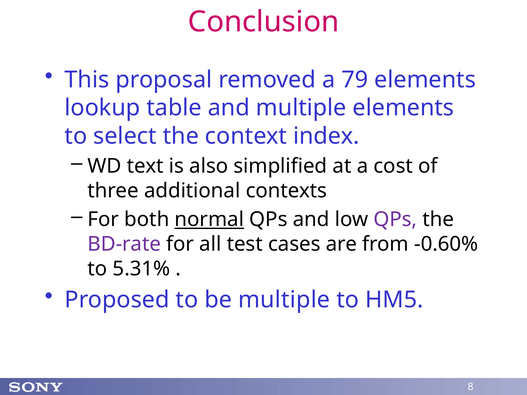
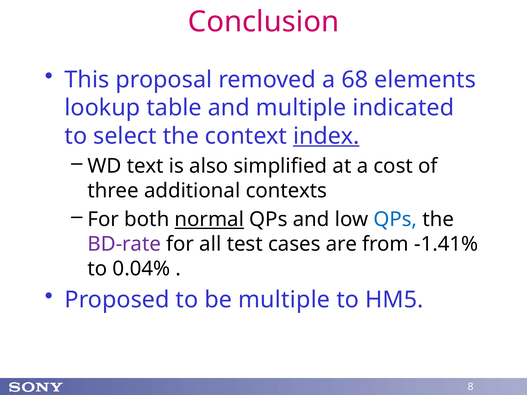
79: 79 -> 68 (355, 80)
multiple elements: elements -> indicated (403, 108)
index underline: none -> present (326, 136)
QPs colour: purple -> blue (395, 220)
-0.60%: -0.60% -> -1.41% (446, 244)
5.31%: 5.31% -> 0.04% (141, 269)
